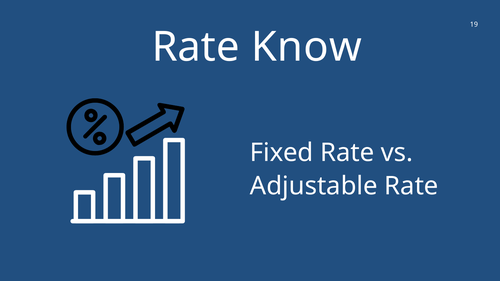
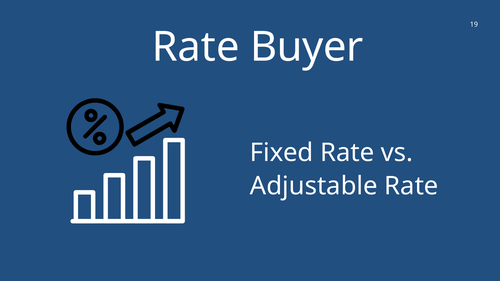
Know: Know -> Buyer (307, 47)
